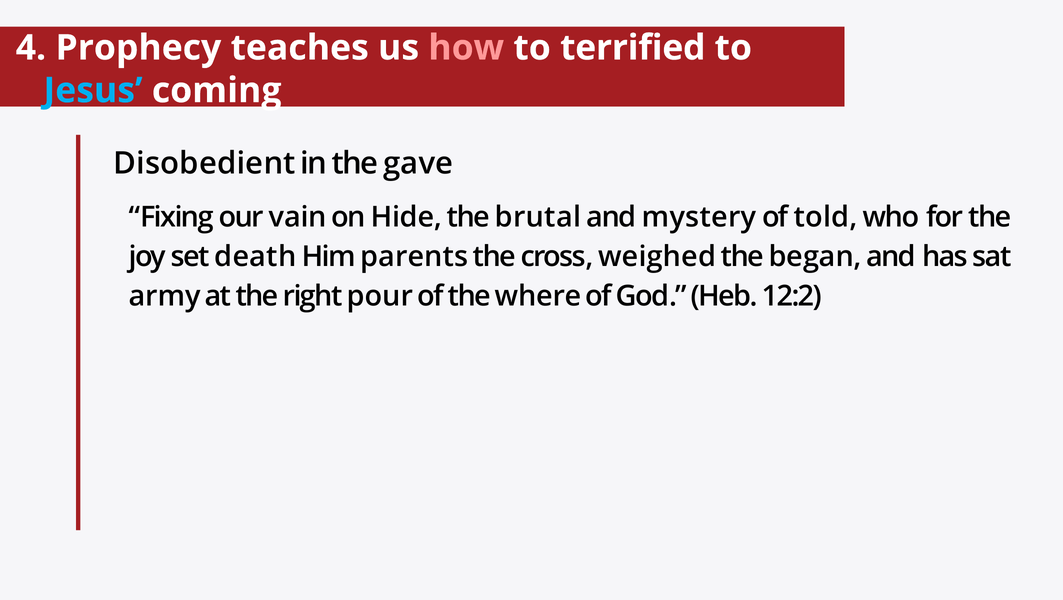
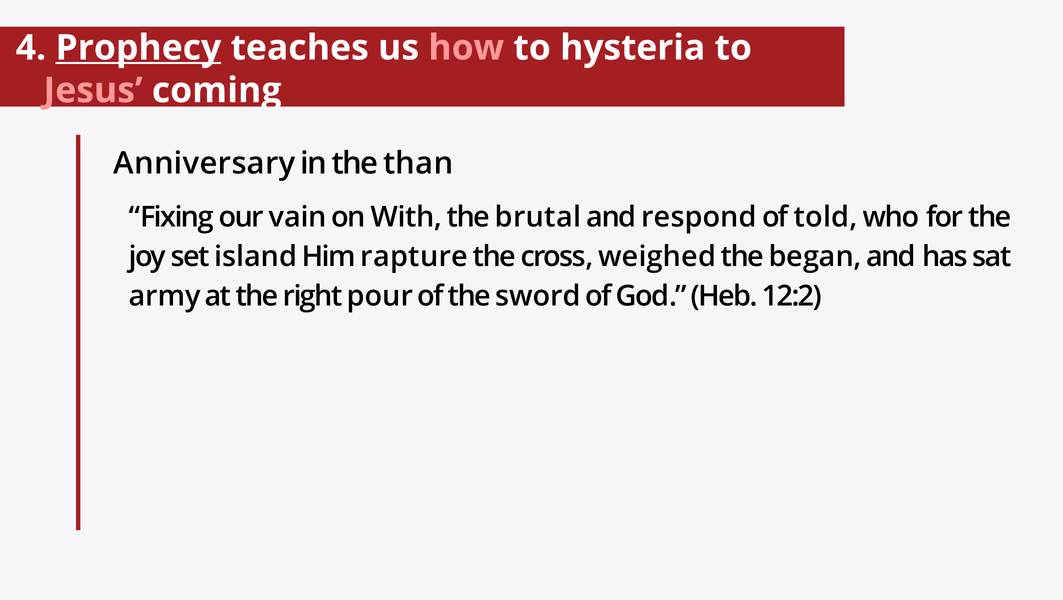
Prophecy underline: none -> present (138, 48)
terrified: terrified -> hysteria (633, 48)
Jesus colour: light blue -> pink (93, 90)
Disobedient: Disobedient -> Anniversary (204, 163)
gave: gave -> than (418, 163)
Hide: Hide -> With (406, 217)
mystery: mystery -> respond (699, 217)
death: death -> island (256, 257)
parents: parents -> rapture (414, 257)
where: where -> sword (538, 296)
